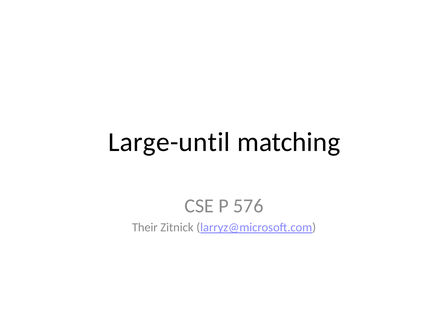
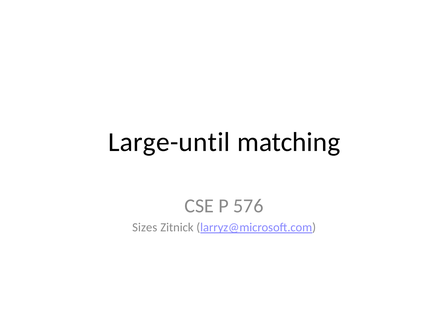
Their: Their -> Sizes (145, 227)
